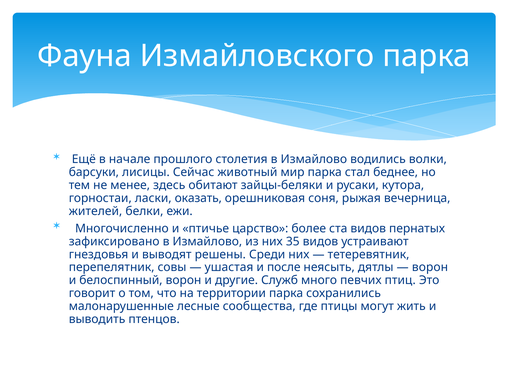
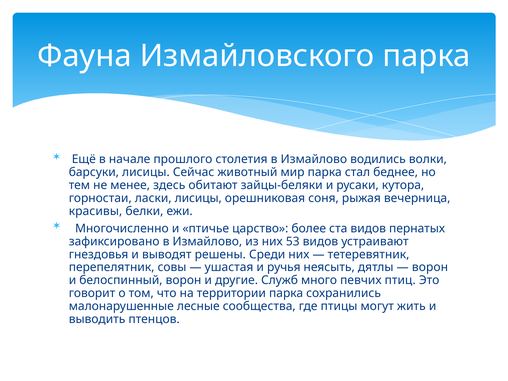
ласки оказать: оказать -> лисицы (198, 198)
жителей: жителей -> красивы (96, 211)
35: 35 -> 53 (293, 241)
после: после -> ручья (284, 267)
